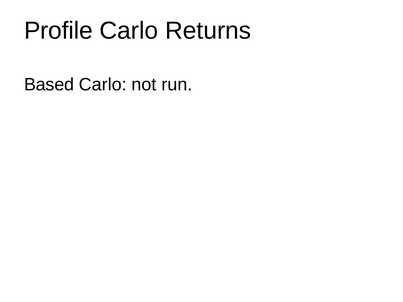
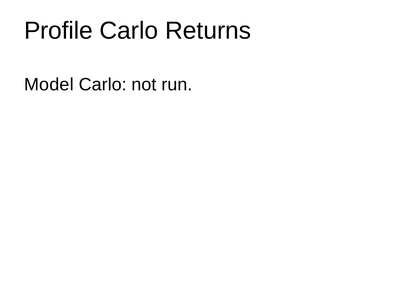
Based: Based -> Model (49, 85)
